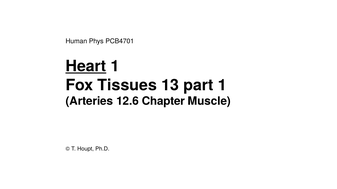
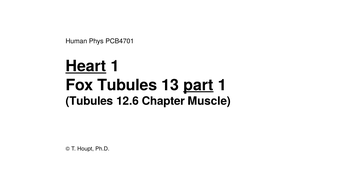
Fox Tissues: Tissues -> Tubules (127, 85)
part underline: none -> present (198, 85)
Arteries: Arteries -> Tubules (89, 101)
